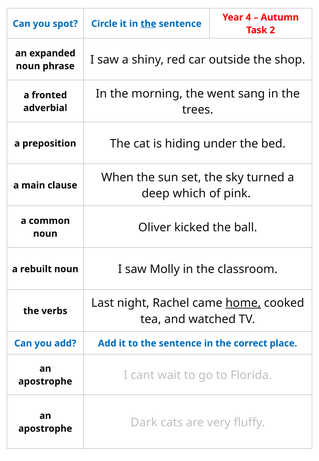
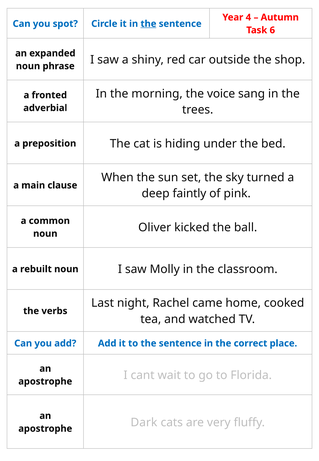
2: 2 -> 6 (272, 30)
went: went -> voice (221, 94)
which: which -> faintly (189, 193)
home underline: present -> none (243, 303)
